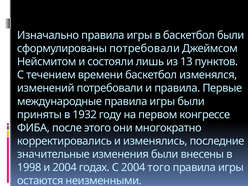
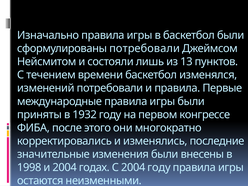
2004 того: того -> году (159, 168)
